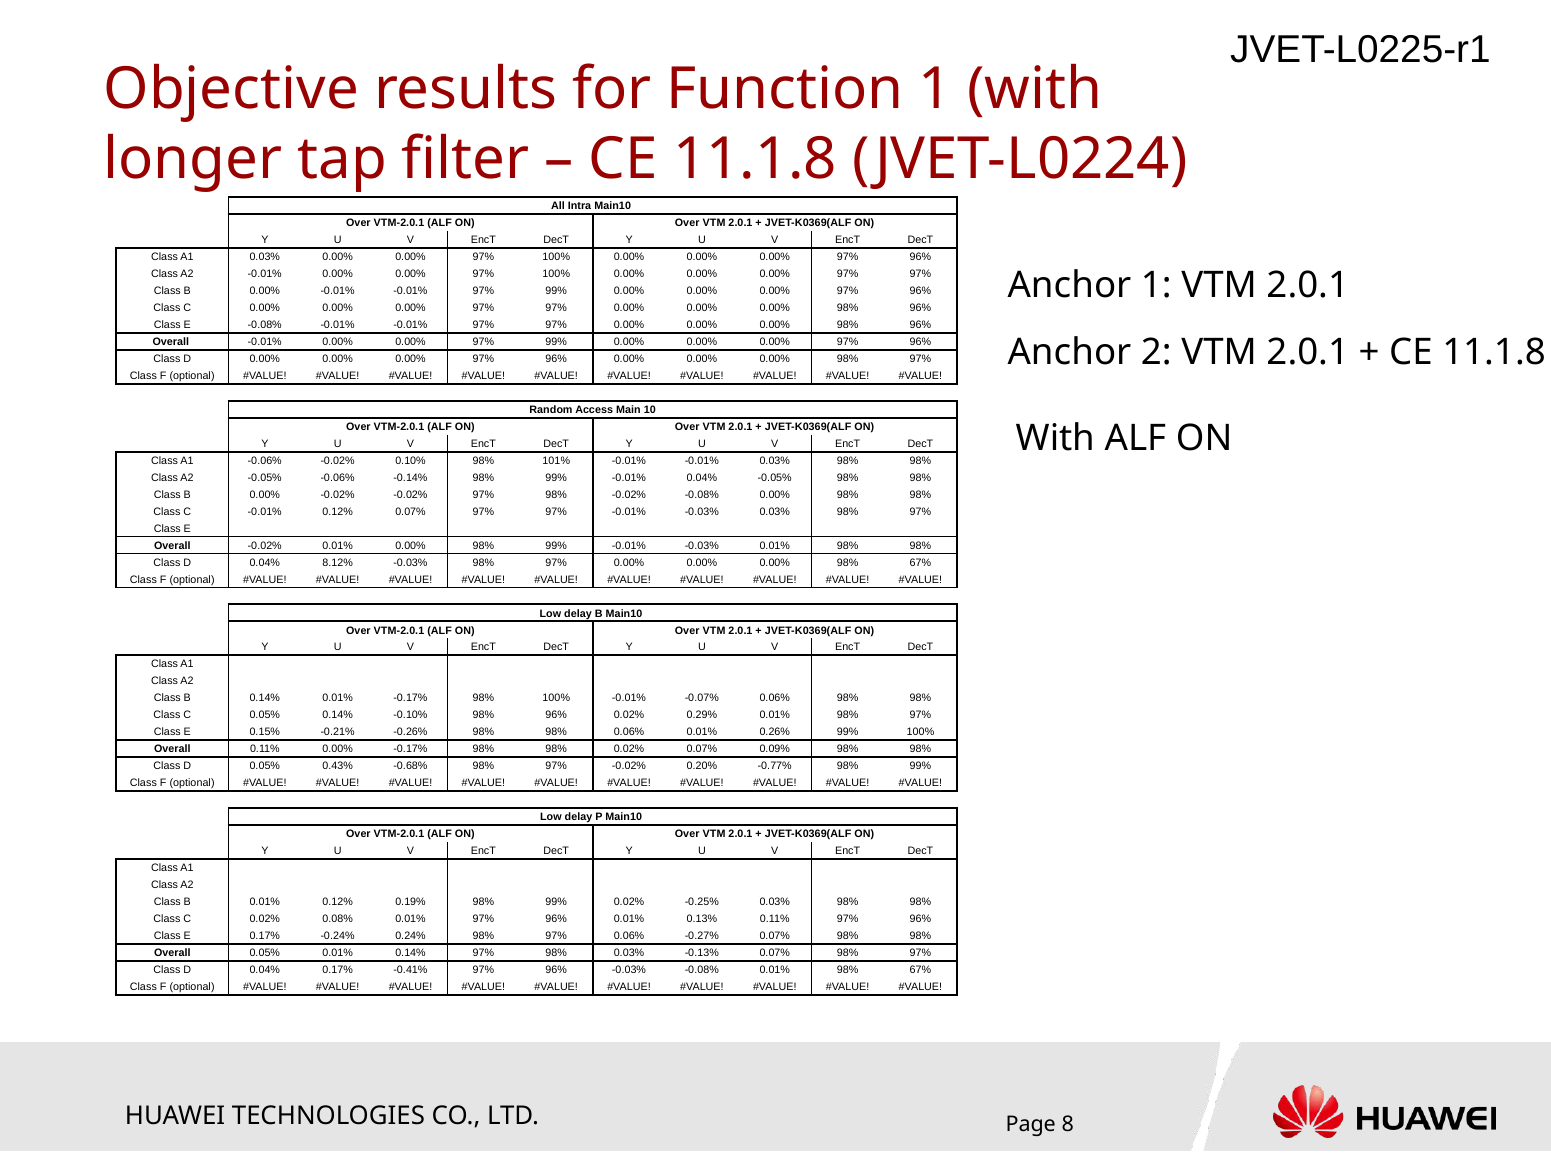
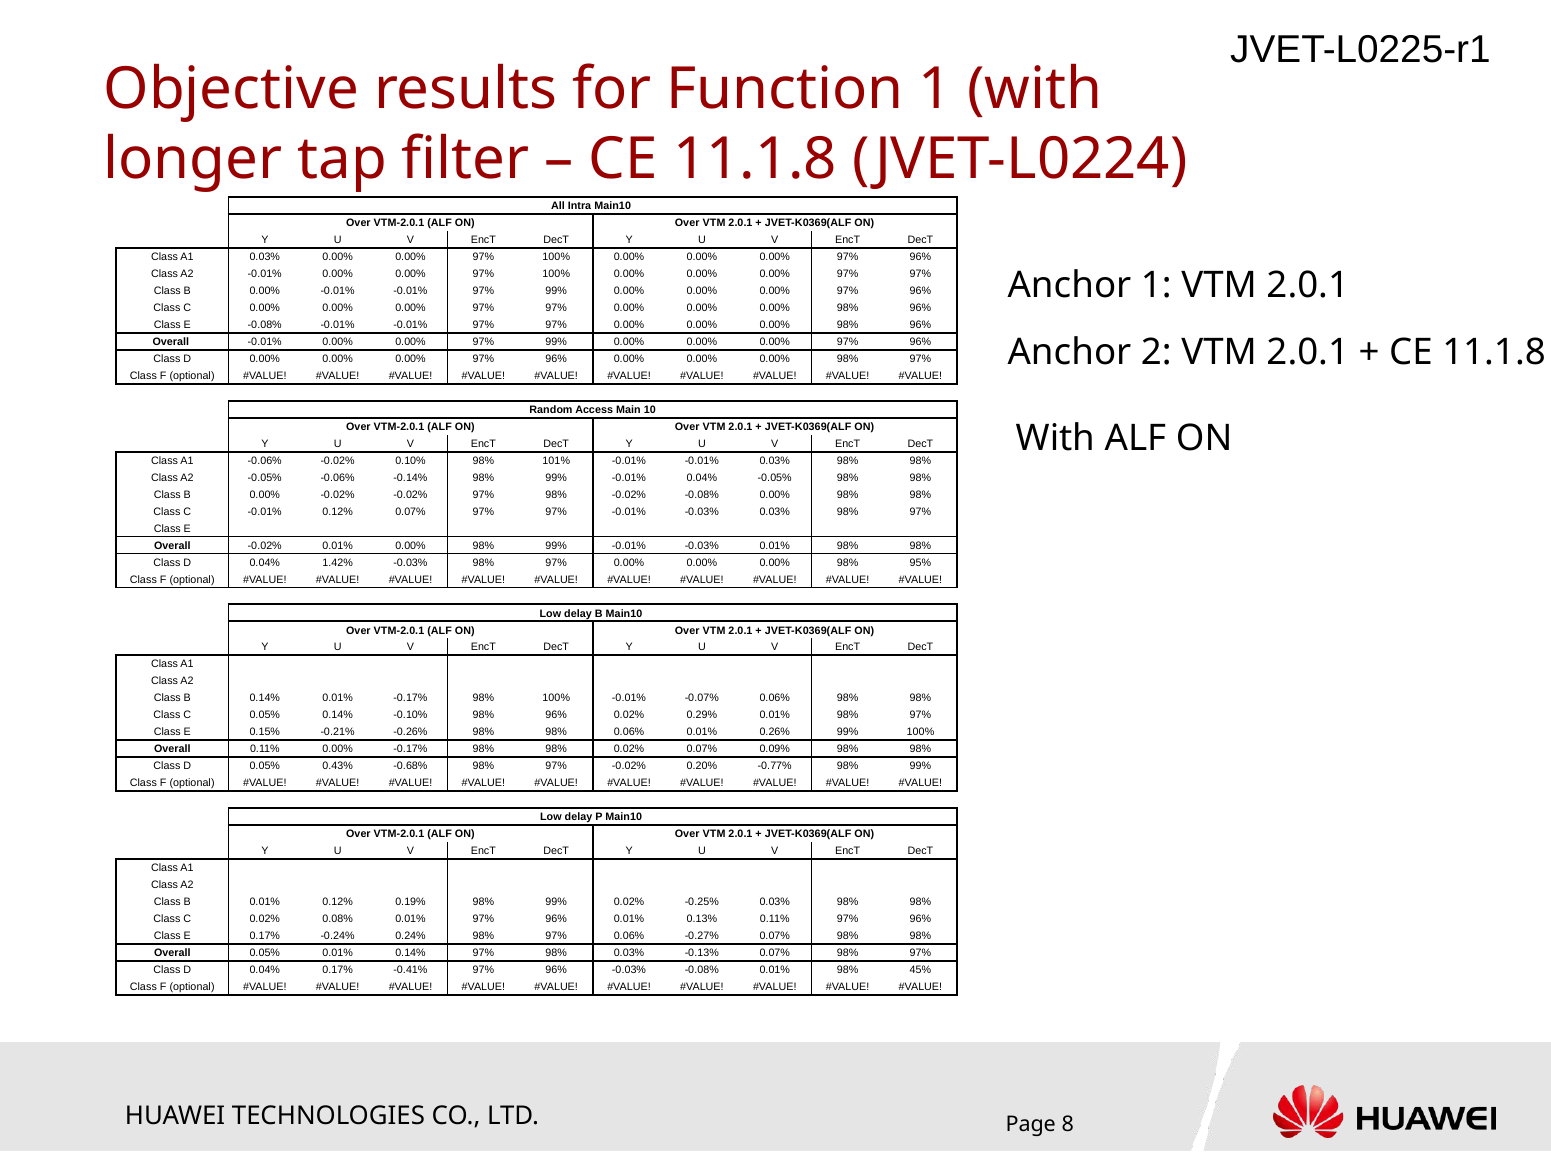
8.12%: 8.12% -> 1.42% (338, 563)
0.00% 98% 67%: 67% -> 95% (920, 563)
0.01% 98% 67%: 67% -> 45% (920, 970)
